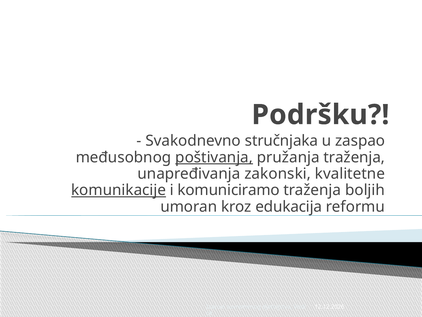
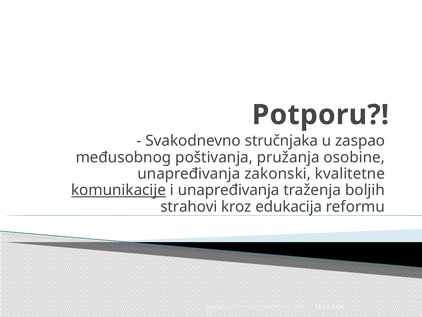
Podršku: Podršku -> Potporu (320, 115)
poštivanja underline: present -> none (214, 157)
pružanja traženja: traženja -> osobine (354, 157)
i komuniciramo: komuniciramo -> unapređivanja (229, 190)
umoran: umoran -> strahovi (189, 206)
